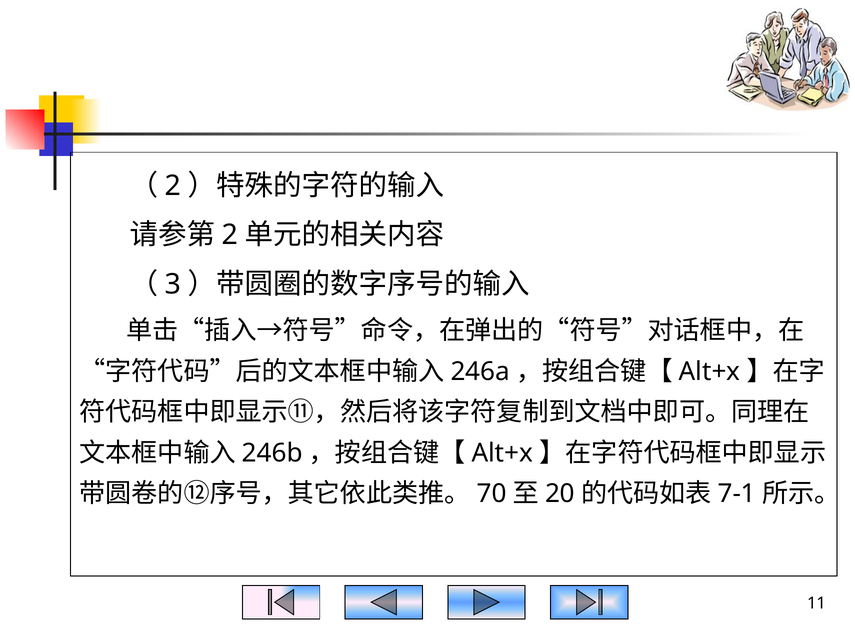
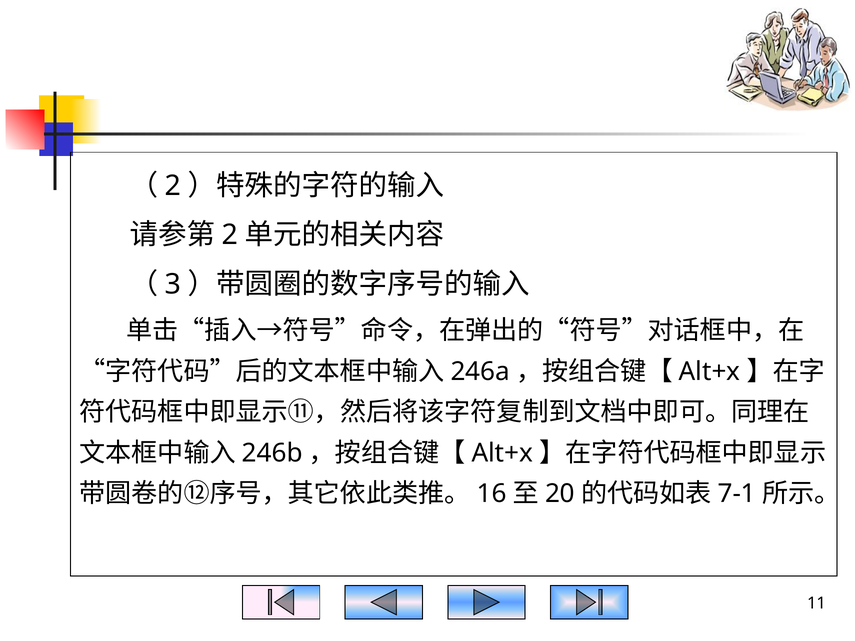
70: 70 -> 16 (492, 494)
